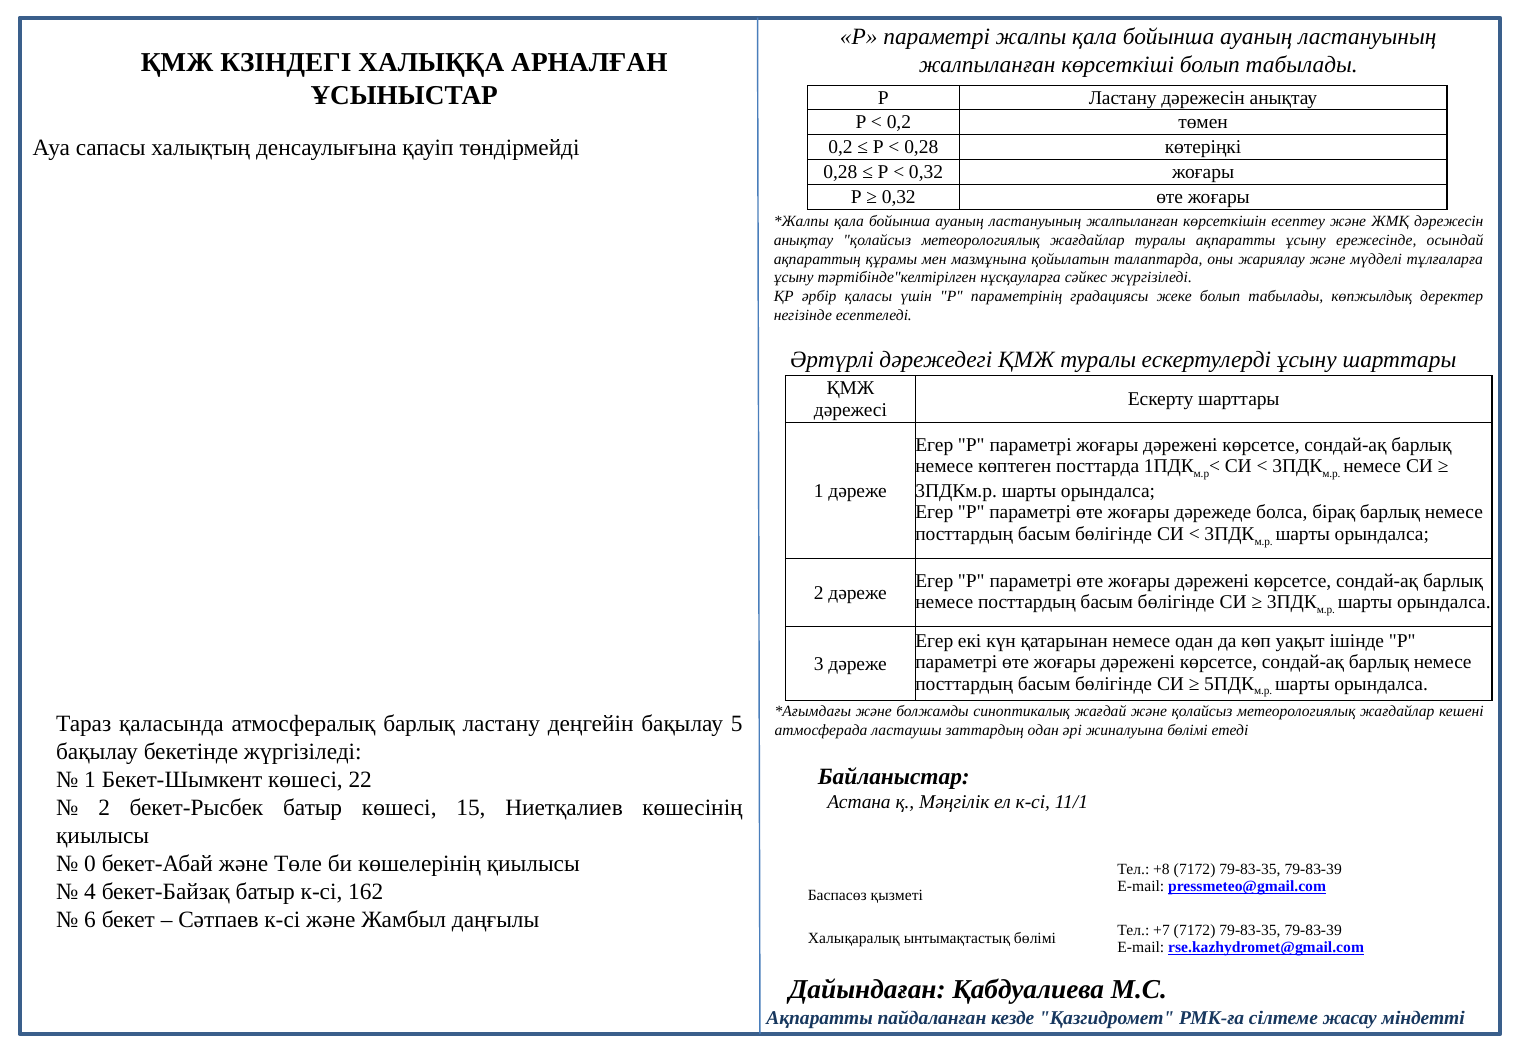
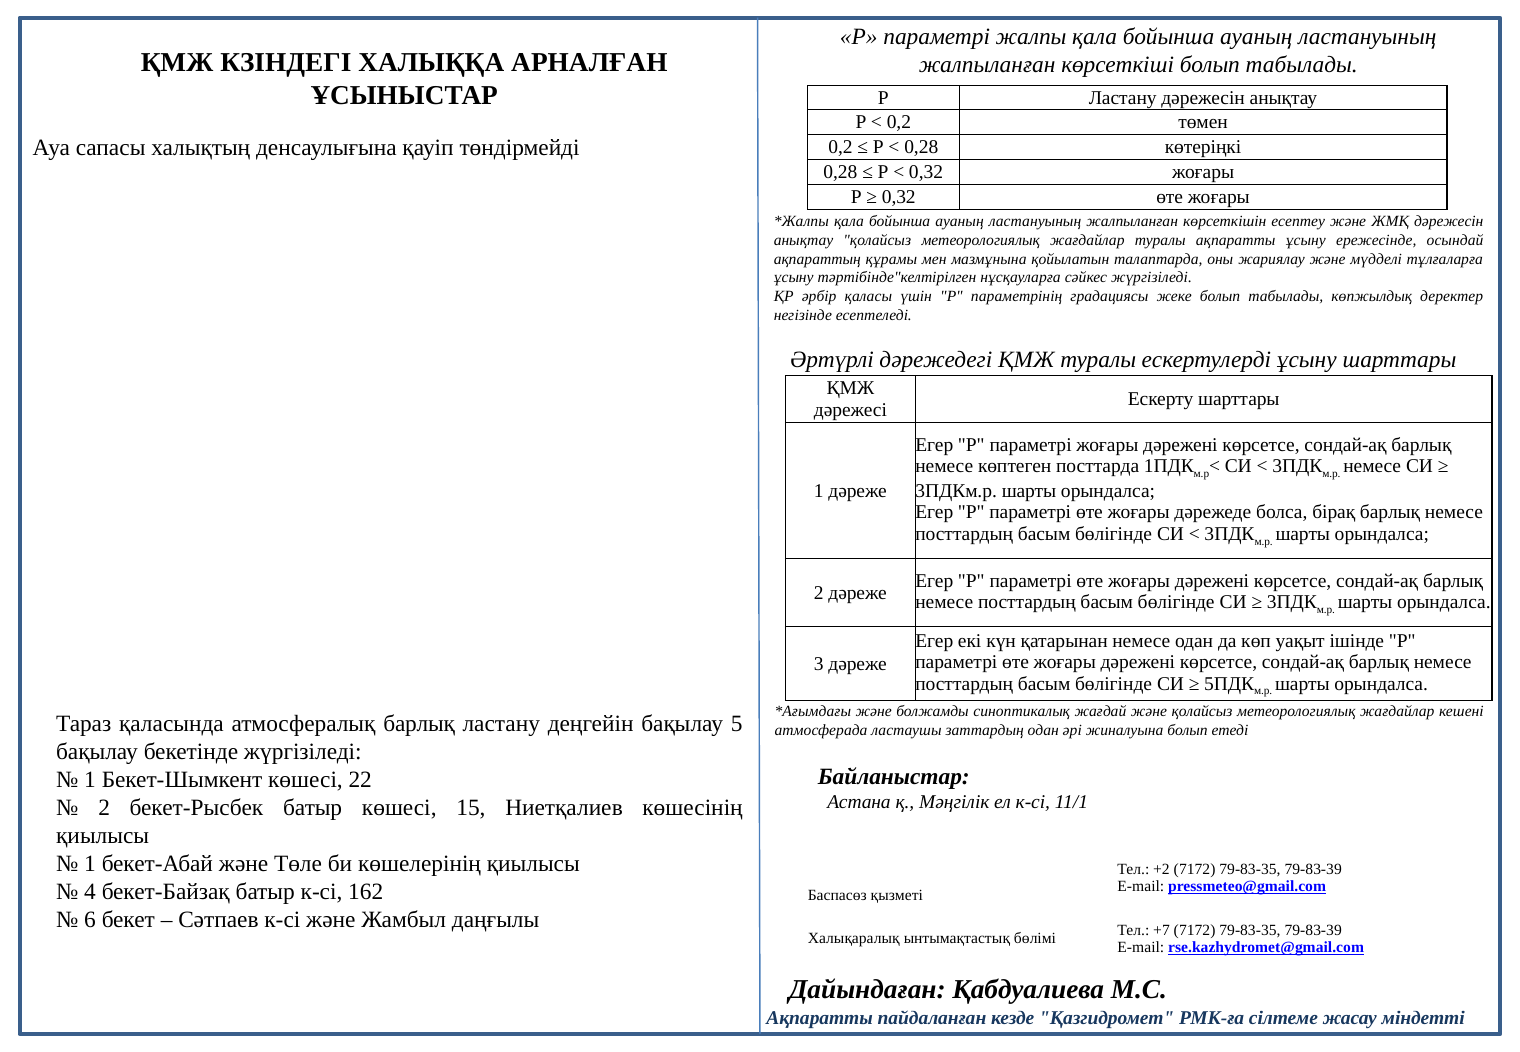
жиналуына бөлімі: бөлімі -> болып (1187, 730)
0: 0 -> 1 (90, 864)
+8: +8 -> +2 (1161, 869)
